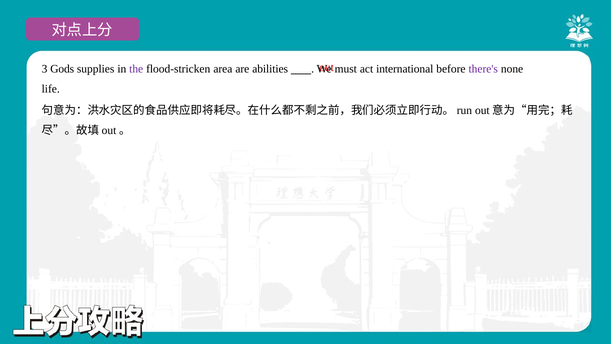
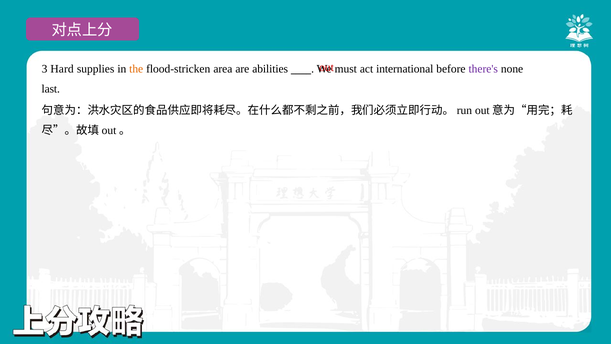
Gods: Gods -> Hard (62, 69)
the colour: purple -> orange (136, 69)
life: life -> last (51, 89)
